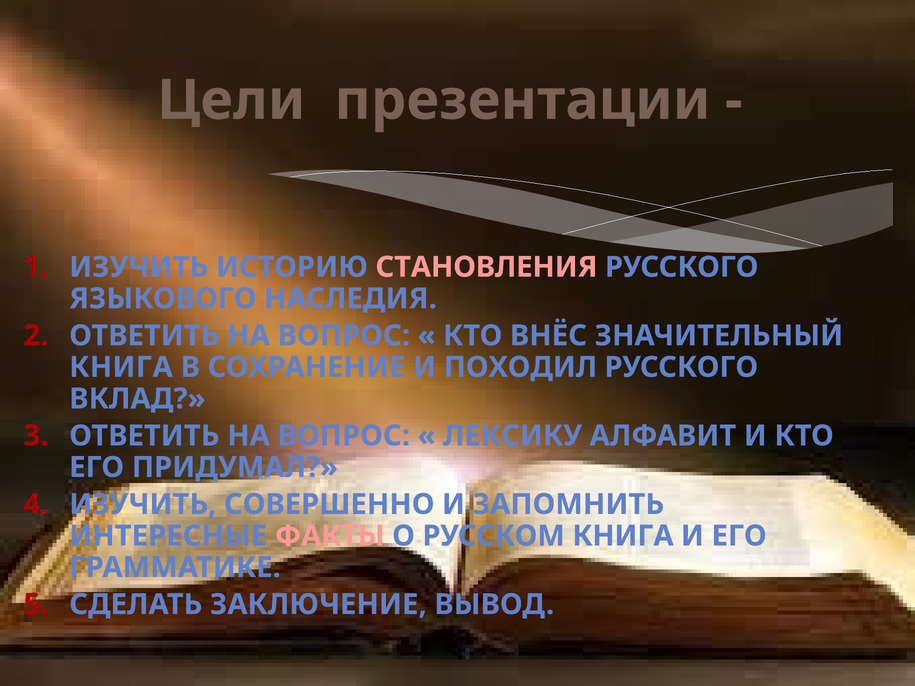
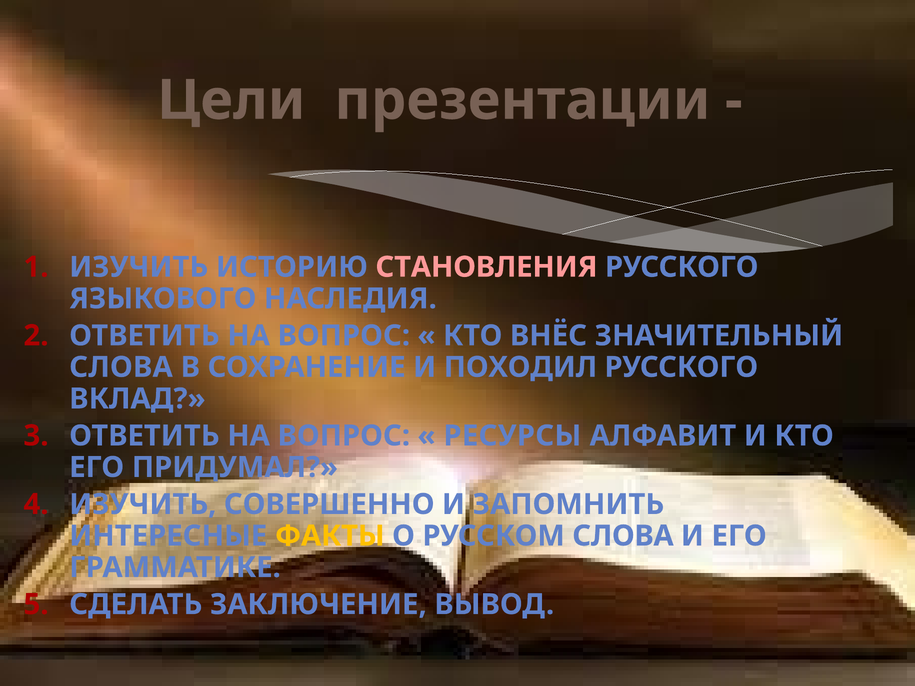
КНИГА: КНИГА -> СЛОВА (121, 367)
ЛЕКСИКУ: ЛЕКСИКУ -> РЕСУРСЫ (512, 436)
ФАКТЫ colour: pink -> yellow (330, 536)
РУССКОМ КНИГА: КНИГА -> СЛОВА (623, 536)
